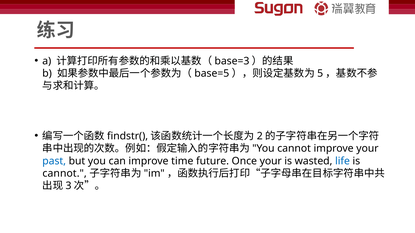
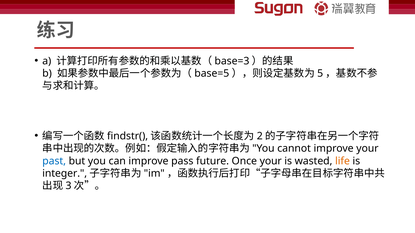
time: time -> pass (182, 161)
life colour: blue -> orange (342, 161)
cannot: cannot -> integer (65, 174)
